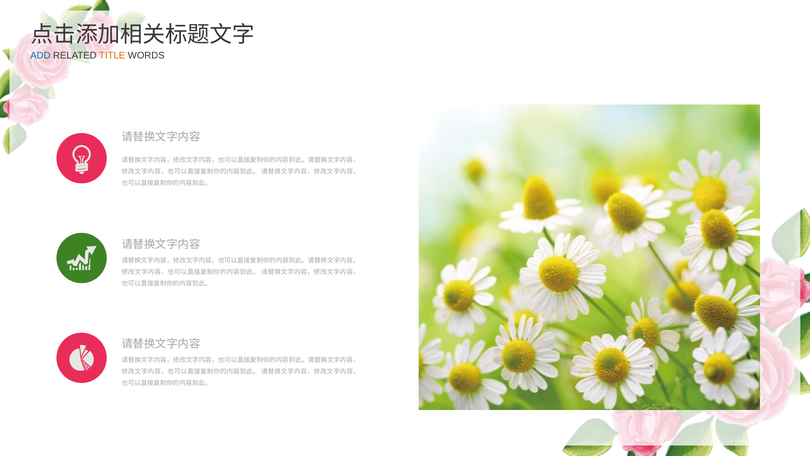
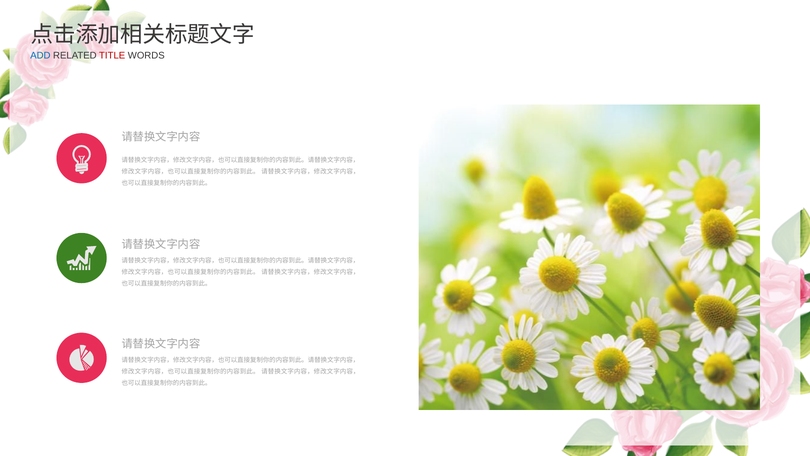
TITLE colour: orange -> red (112, 56)
